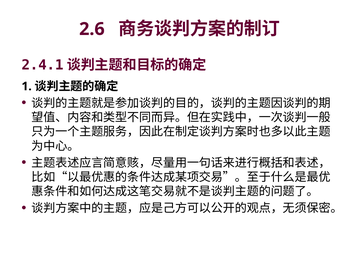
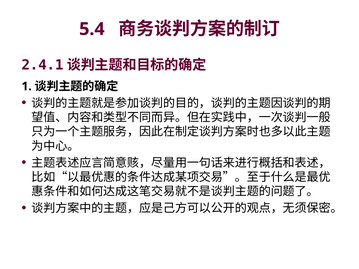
2.6: 2.6 -> 5.4 (92, 29)
